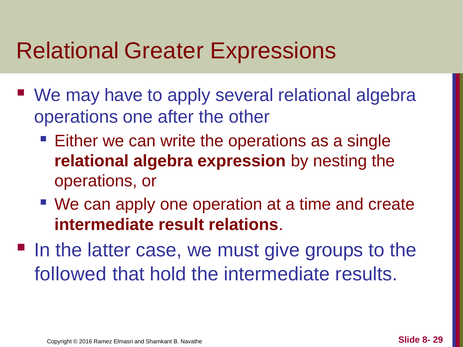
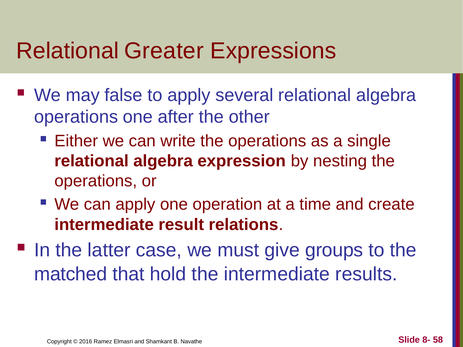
have: have -> false (124, 95)
followed: followed -> matched (71, 274)
29: 29 -> 58 (438, 340)
